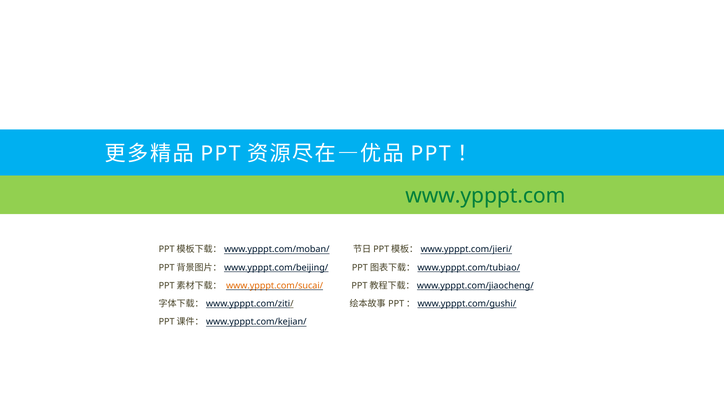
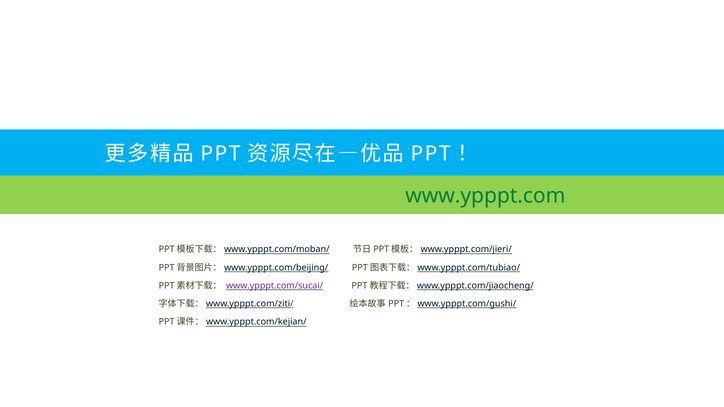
www.ypppt.com/sucai/ colour: orange -> purple (275, 286)
